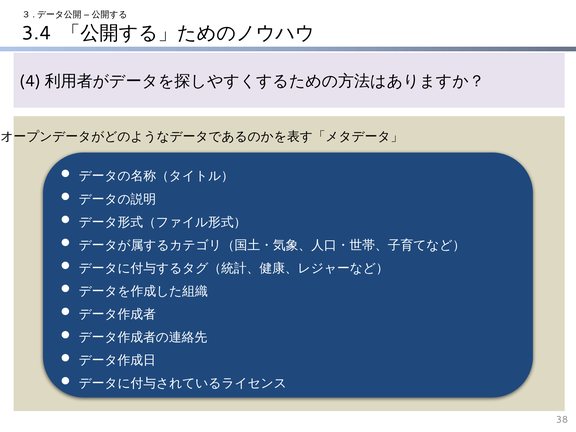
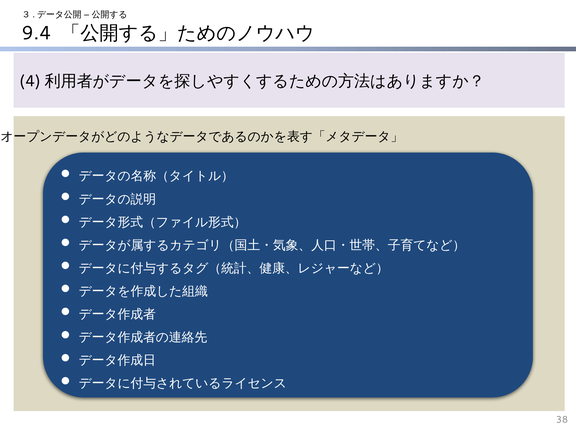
3.4: 3.4 -> 9.4 (36, 33)
